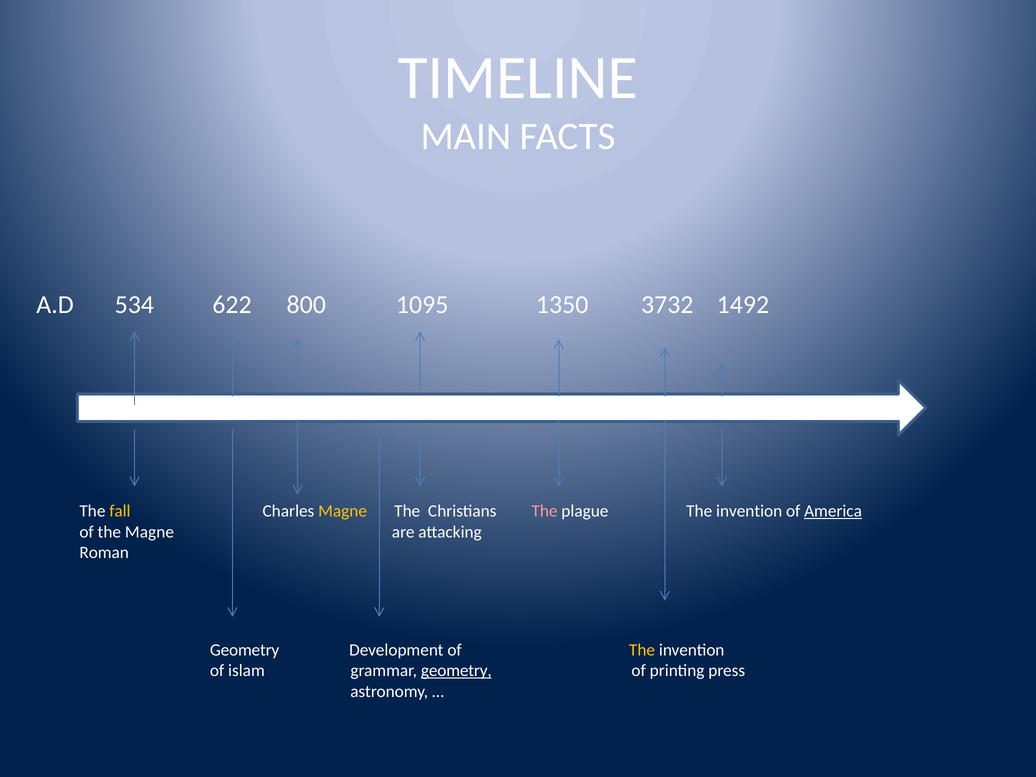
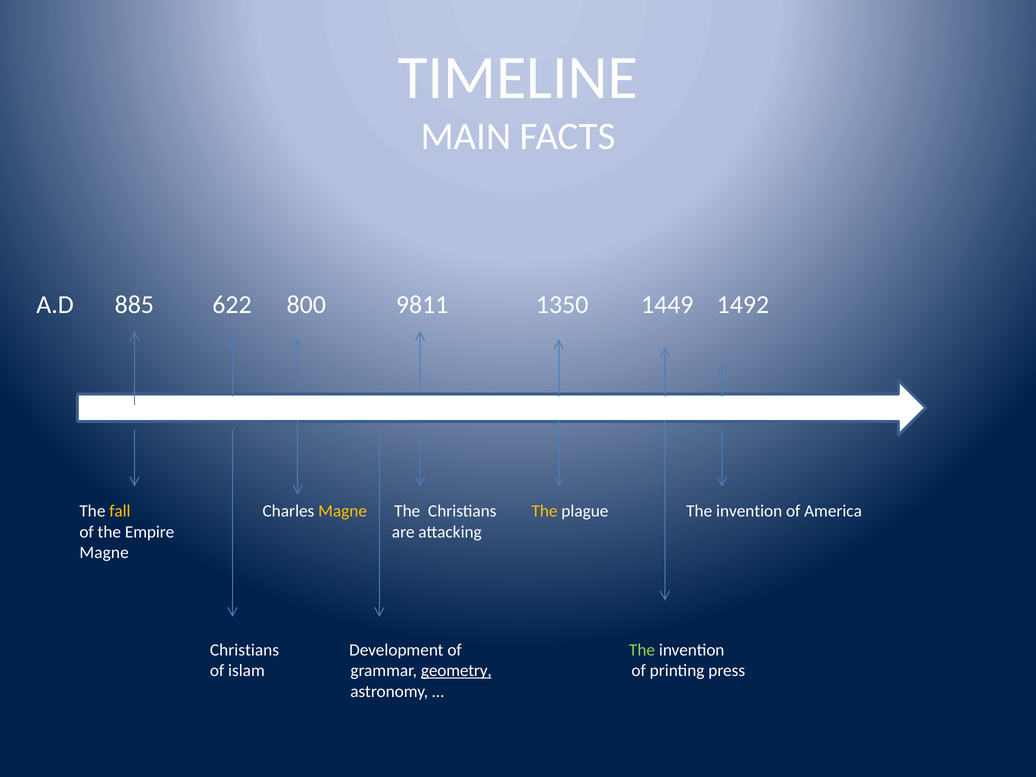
534: 534 -> 885 (134, 305)
1095: 1095 -> 9811 (422, 305)
3732: 3732 -> 1449 (667, 305)
The colour: pink -> yellow (545, 511)
America underline: present -> none (833, 511)
the Magne: Magne -> Empire (150, 532)
Roman: Roman -> Magne (104, 553)
Geometry: Geometry -> Christians (245, 650)
The colour: yellow -> light green (642, 650)
